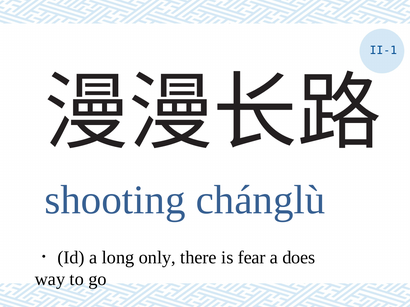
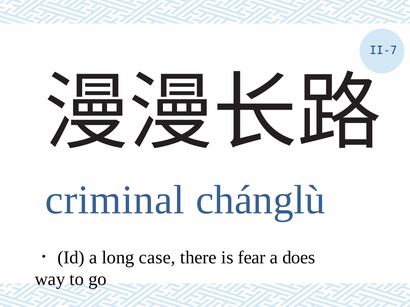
II-1: II-1 -> II-7 (383, 51)
shooting: shooting -> criminal (115, 200)
only: only -> case (157, 258)
